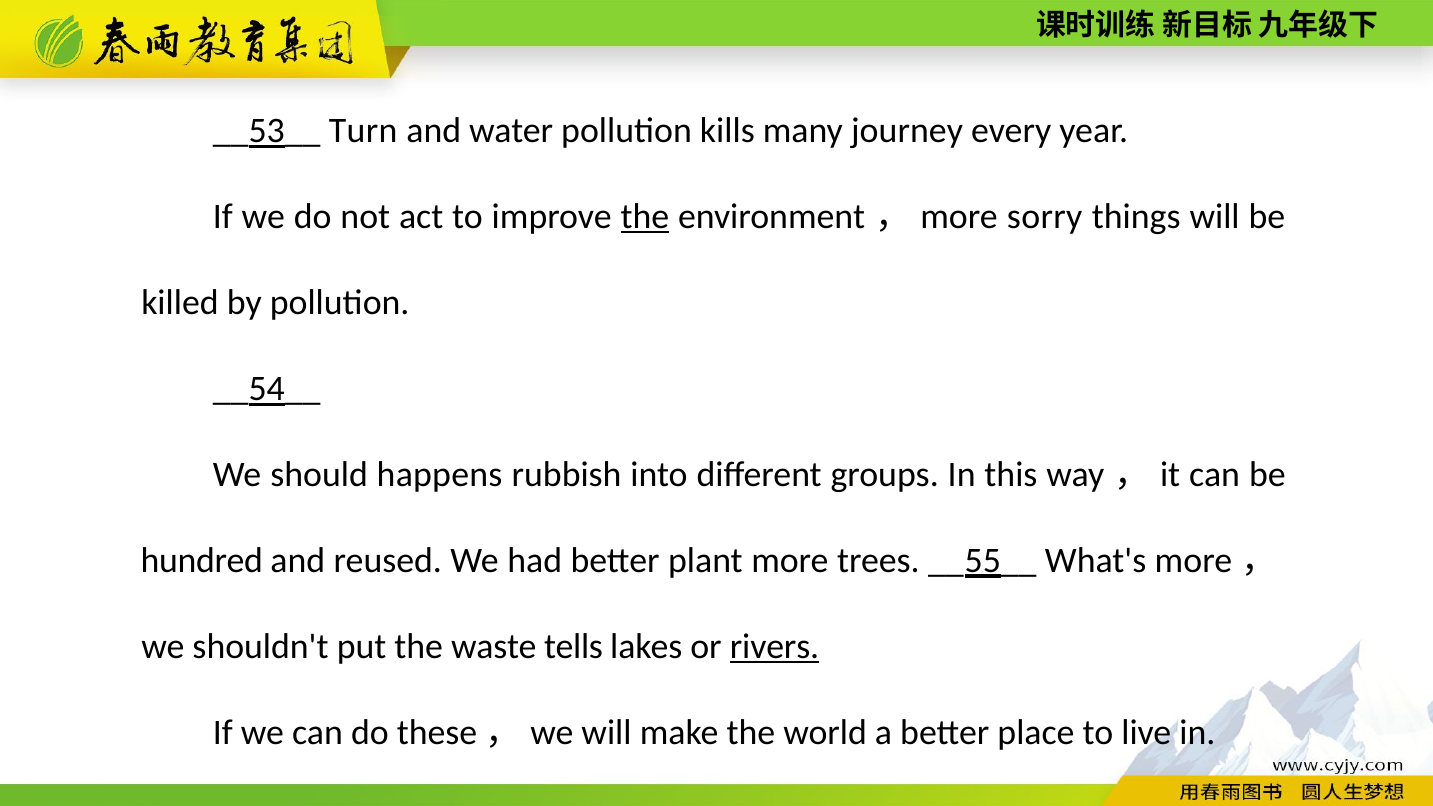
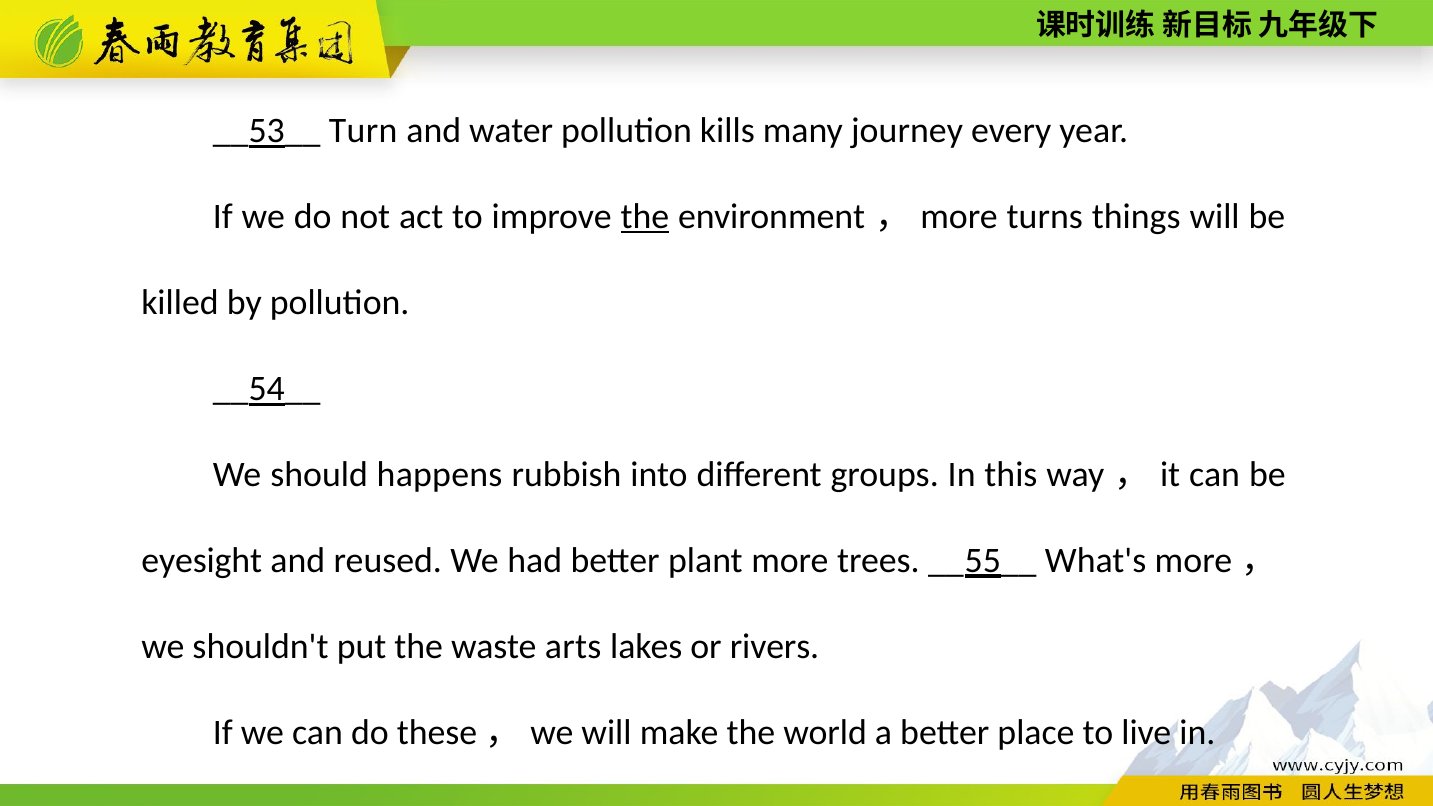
sorry: sorry -> turns (1045, 217)
hundred: hundred -> eyesight (202, 561)
tells: tells -> arts (573, 647)
rivers underline: present -> none (775, 647)
